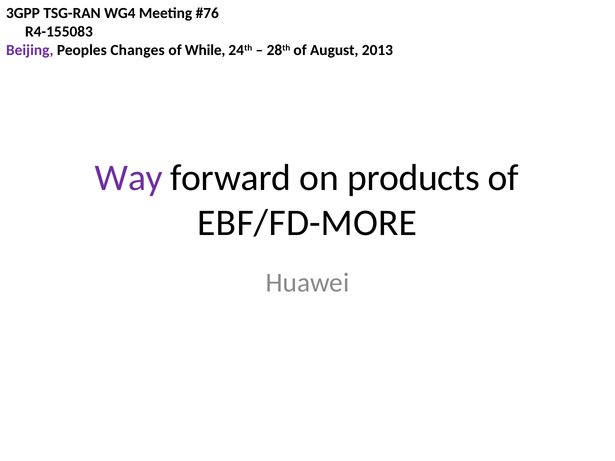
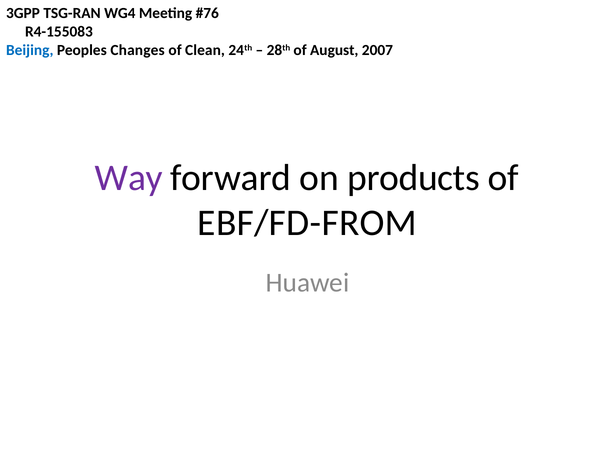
Beijing colour: purple -> blue (30, 50)
While: While -> Clean (205, 50)
2013: 2013 -> 2007 (377, 50)
EBF/FD-MORE: EBF/FD-MORE -> EBF/FD-FROM (307, 223)
